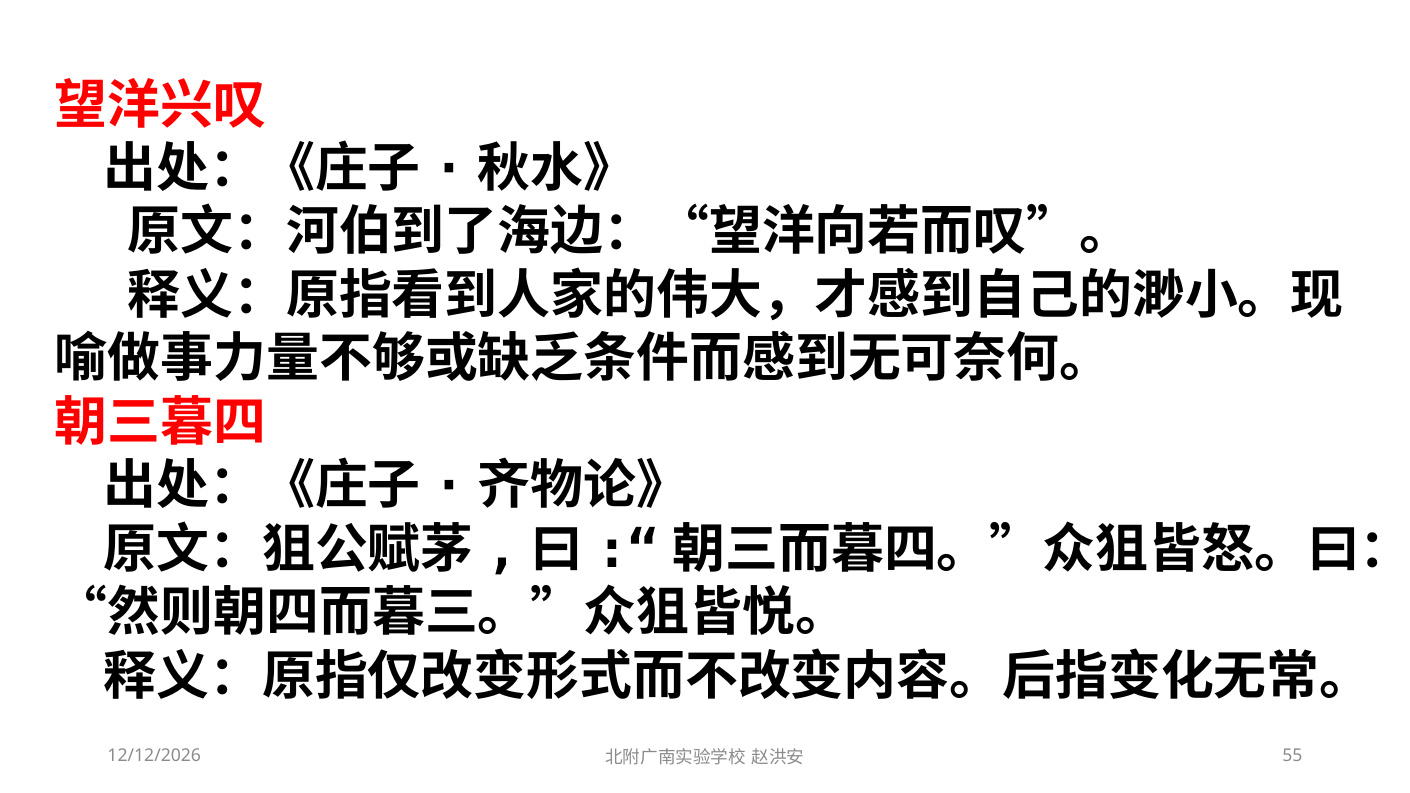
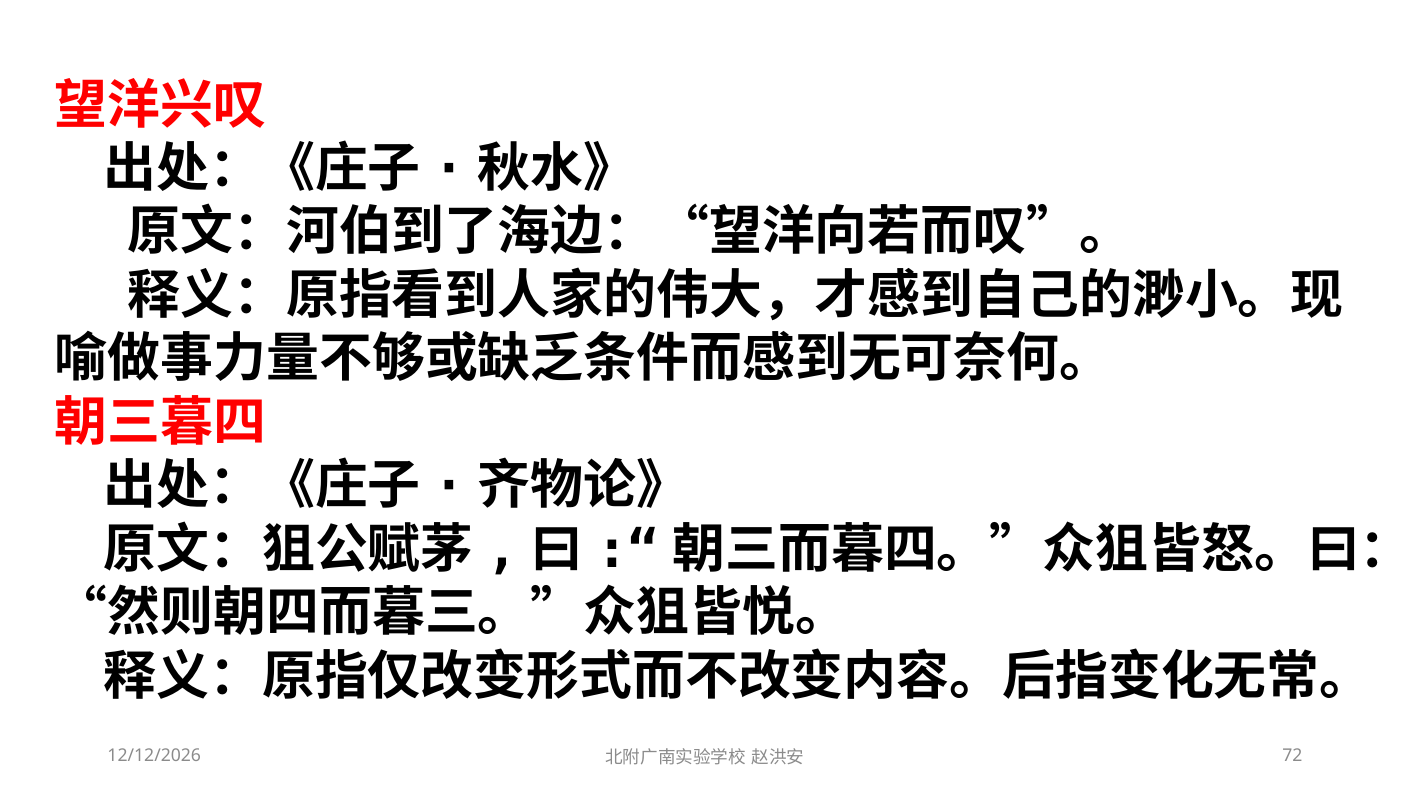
55: 55 -> 72 (1292, 756)
